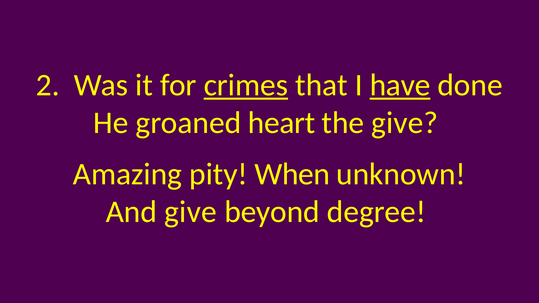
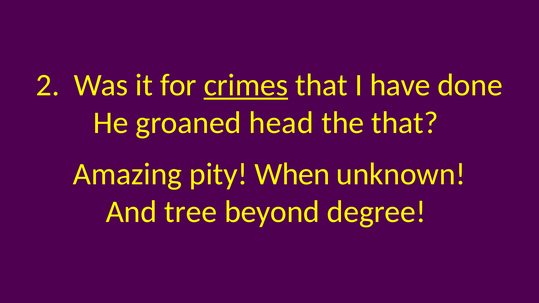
have underline: present -> none (400, 85)
heart: heart -> head (281, 123)
the give: give -> that (405, 123)
And give: give -> tree (191, 212)
